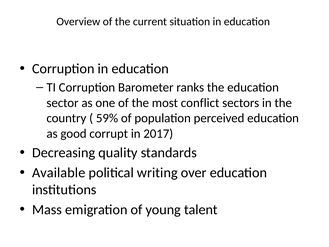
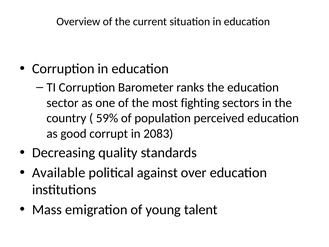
conflict: conflict -> fighting (200, 103)
2017: 2017 -> 2083 (158, 133)
writing: writing -> against (157, 173)
